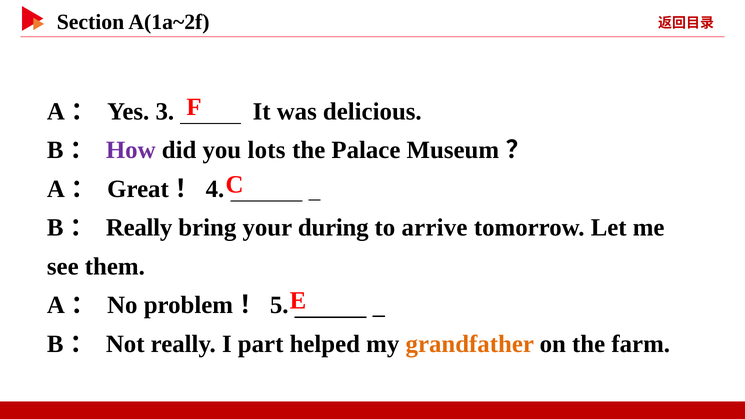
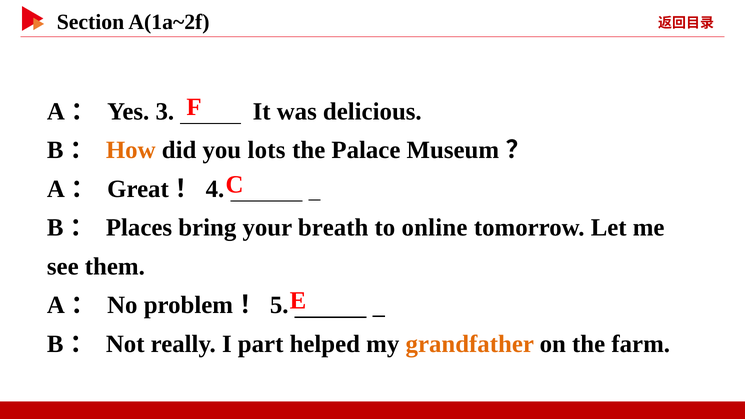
How colour: purple -> orange (131, 150)
Really: Really -> Places (139, 228)
during: during -> breath (333, 228)
arrive: arrive -> online (434, 228)
